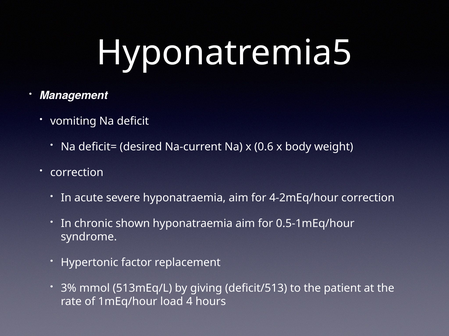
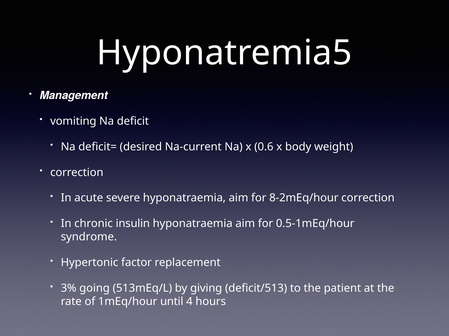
4-2mEq/hour: 4-2mEq/hour -> 8-2mEq/hour (304, 198)
shown: shown -> insulin (133, 224)
mmol: mmol -> going (95, 289)
load: load -> until (172, 302)
